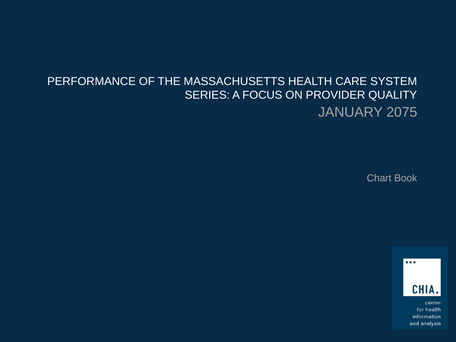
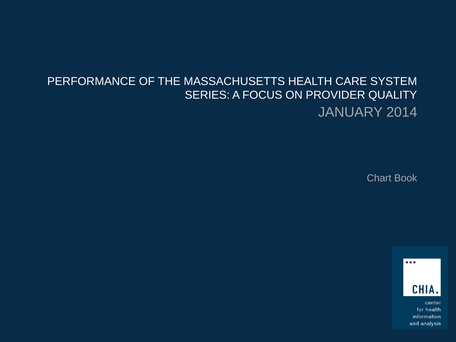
2075: 2075 -> 2014 (402, 112)
